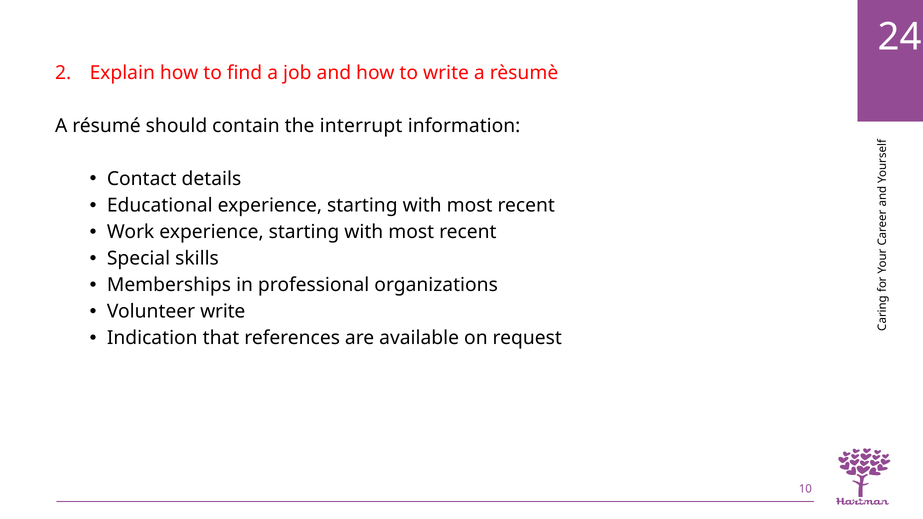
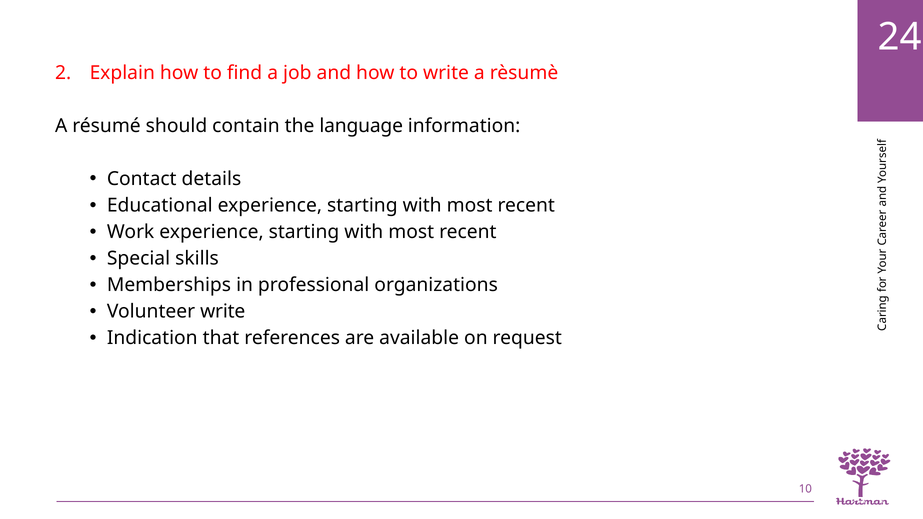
interrupt: interrupt -> language (361, 126)
